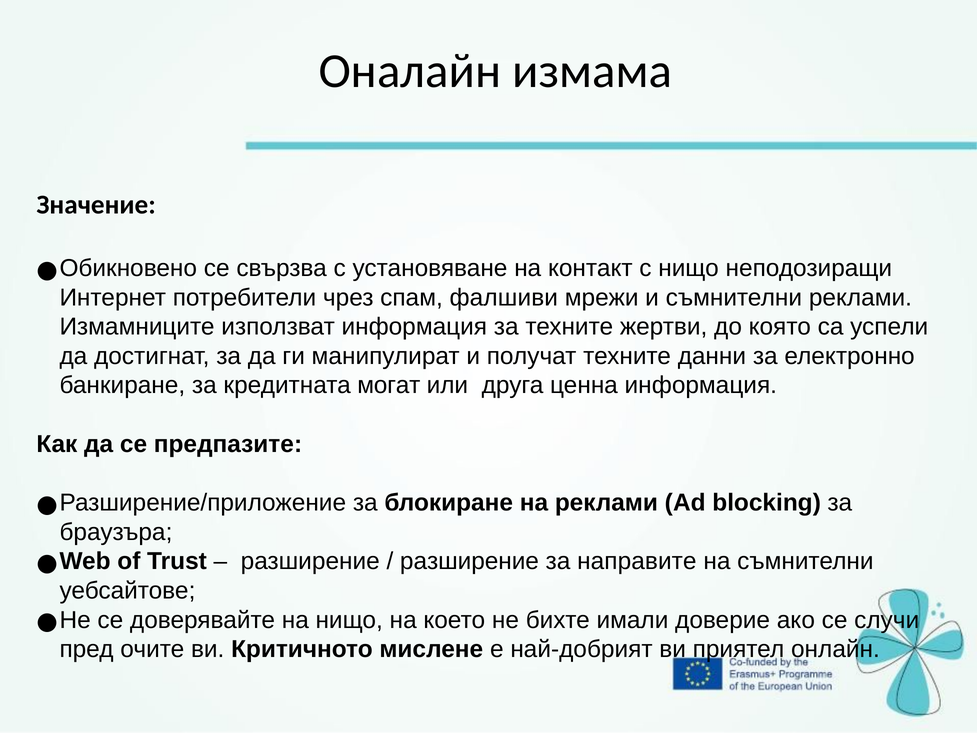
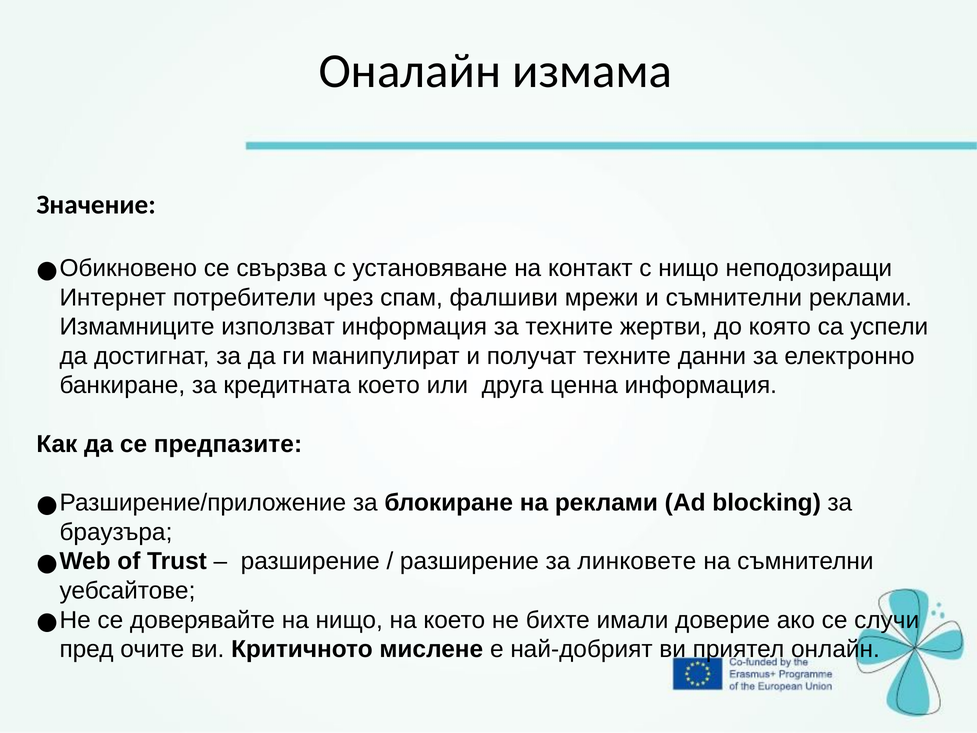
кредитната могат: могат -> което (389, 385)
направите: направите -> линковете (637, 561)
